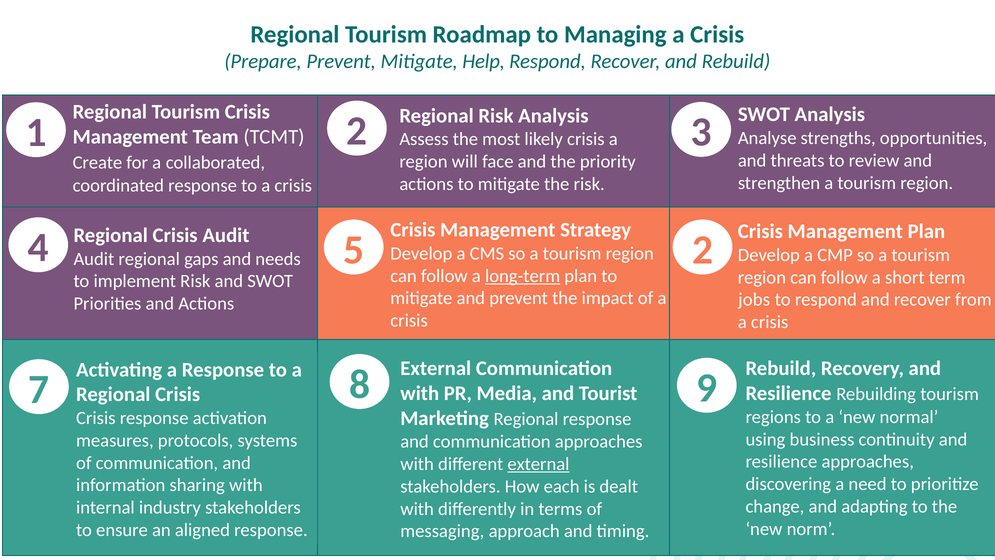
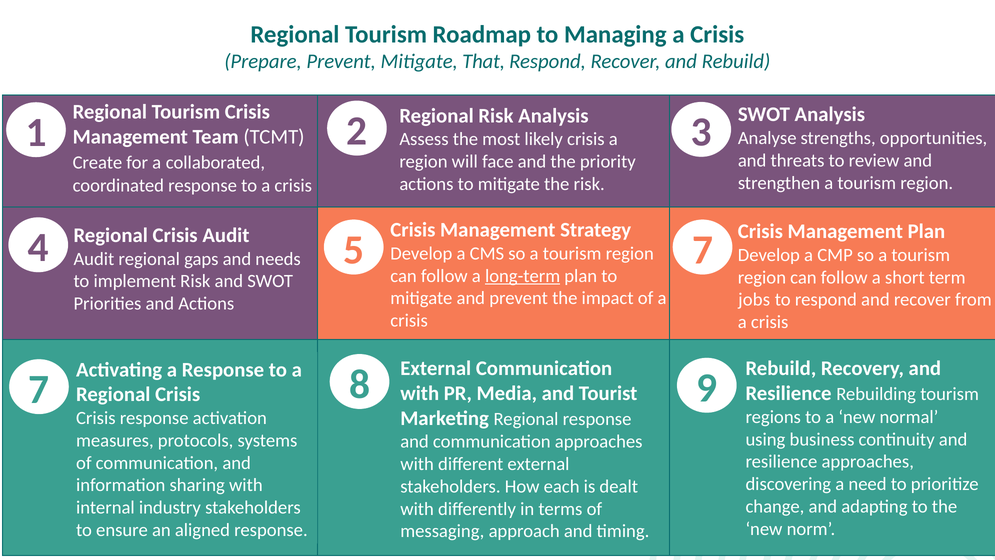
Help: Help -> That (484, 61)
5 2: 2 -> 7 (703, 250)
external underline: present -> none (538, 464)
